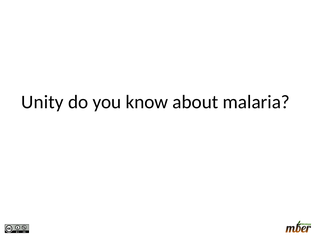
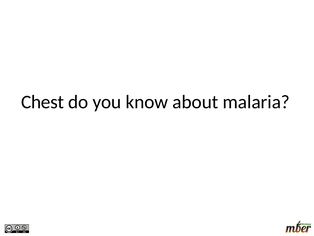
Unity: Unity -> Chest (43, 102)
